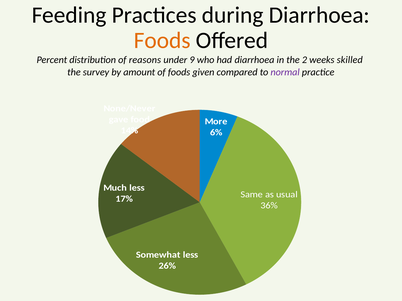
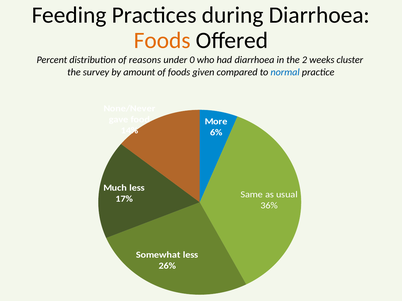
9: 9 -> 0 (192, 60)
skilled: skilled -> cluster (350, 60)
normal colour: purple -> blue (285, 72)
